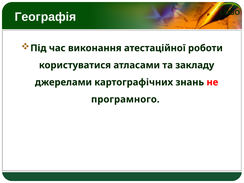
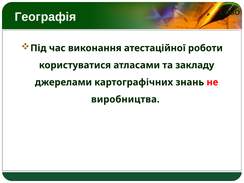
програмного: програмного -> виробництва (125, 99)
